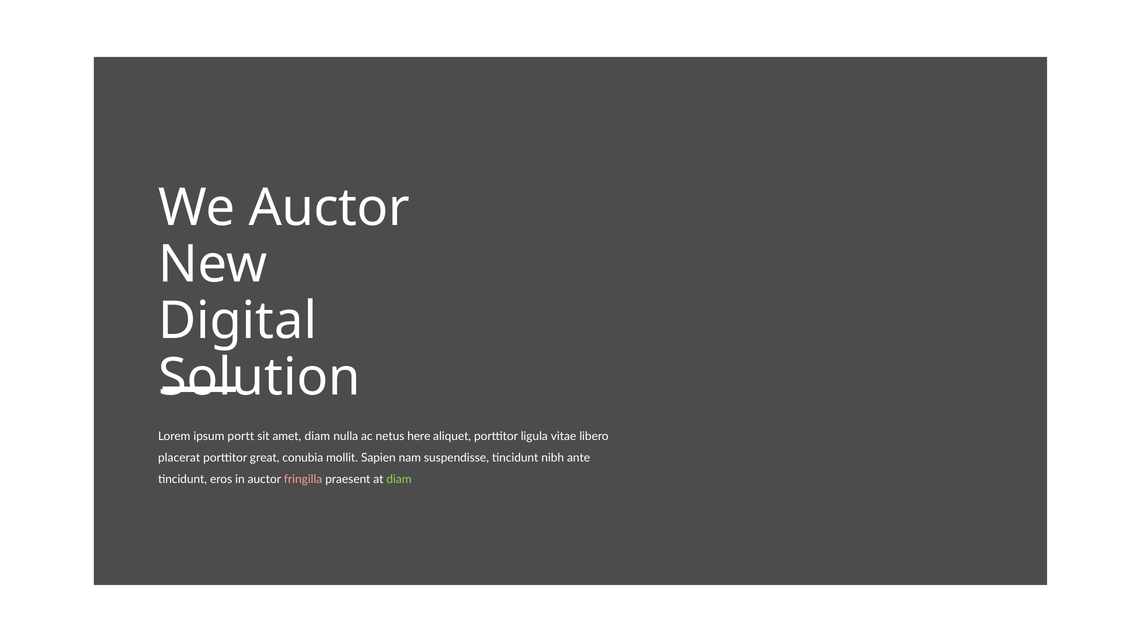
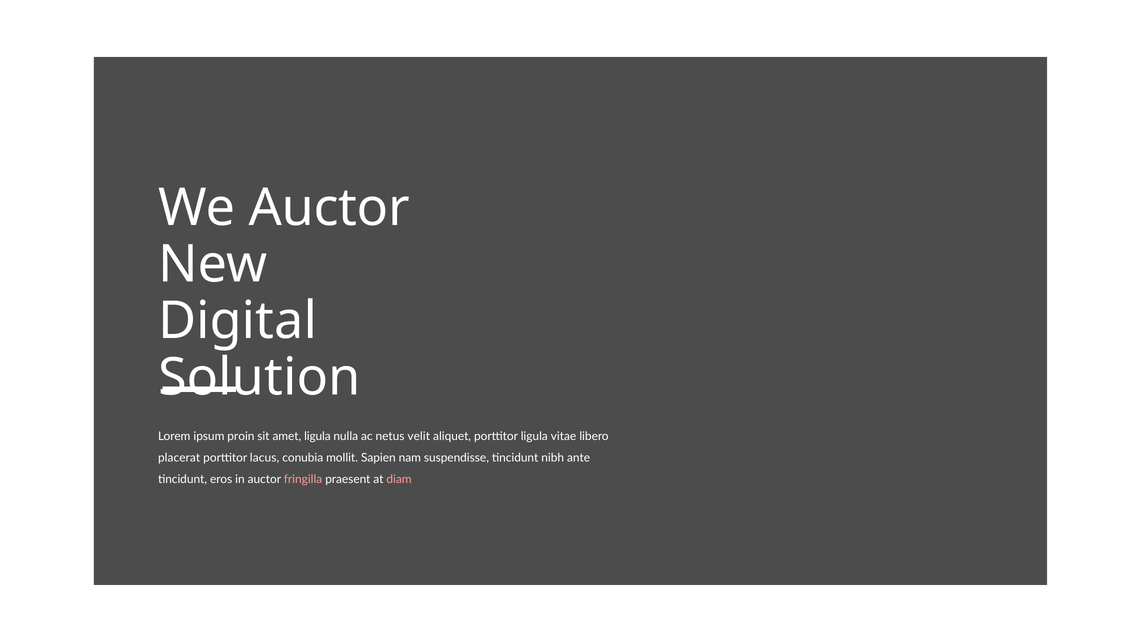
portt: portt -> proin (241, 436)
amet diam: diam -> ligula (317, 436)
here: here -> velit (419, 436)
great: great -> lacus (265, 458)
diam colour: light green -> pink (399, 479)
